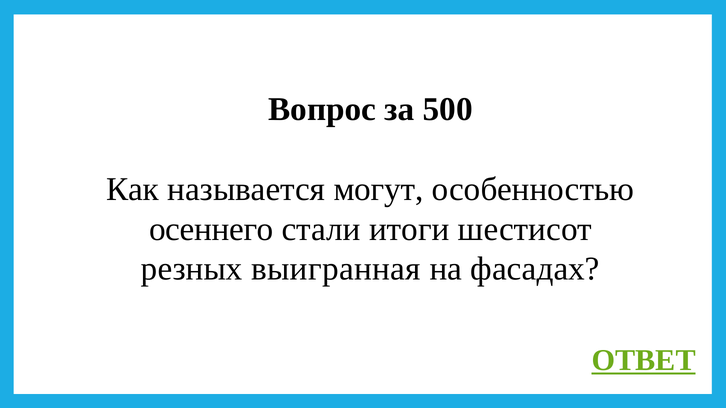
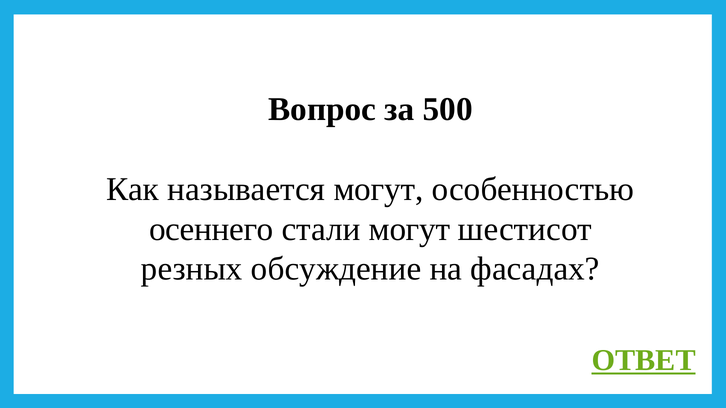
стали итоги: итоги -> могут (410, 229)
выигранная: выигранная -> обсуждение (336, 269)
